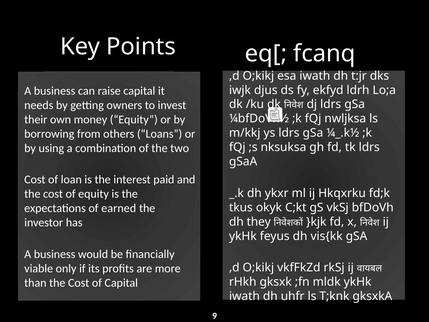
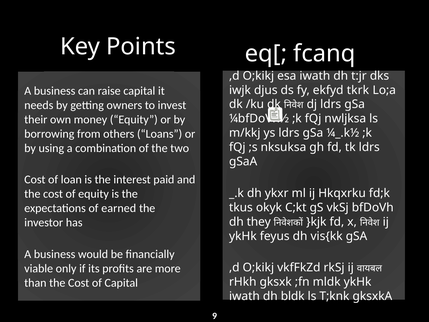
ldrh: ldrh -> tkrk (358, 90)
uhfr: uhfr -> bldk (293, 296)
